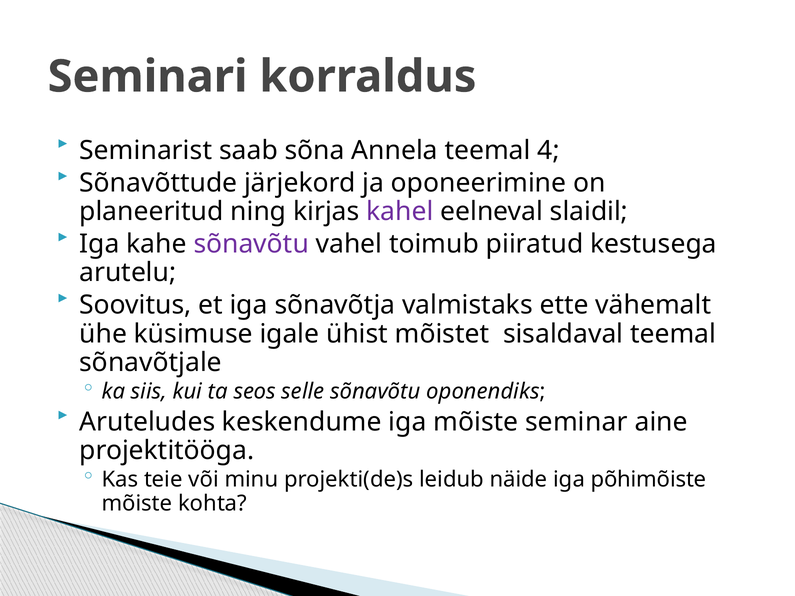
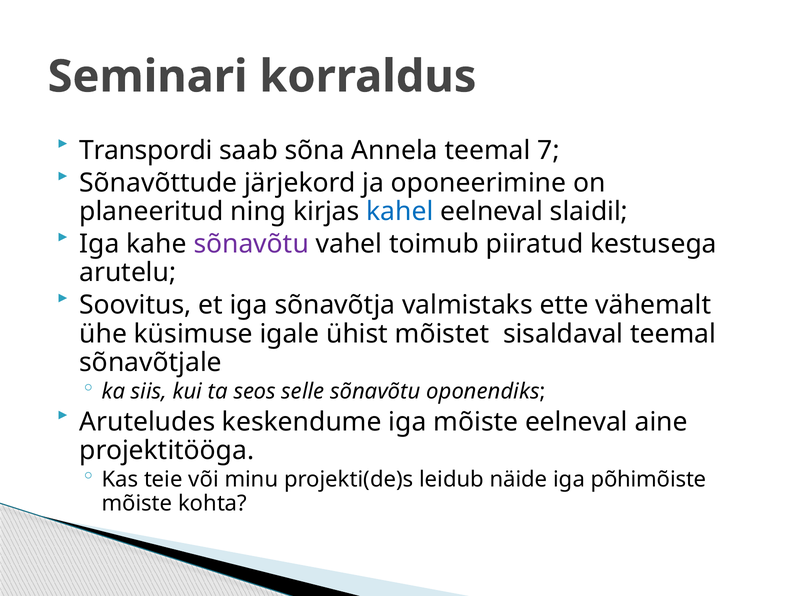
Seminarist: Seminarist -> Transpordi (146, 150)
4: 4 -> 7 (549, 150)
kahel colour: purple -> blue (400, 212)
mõiste seminar: seminar -> eelneval (576, 422)
